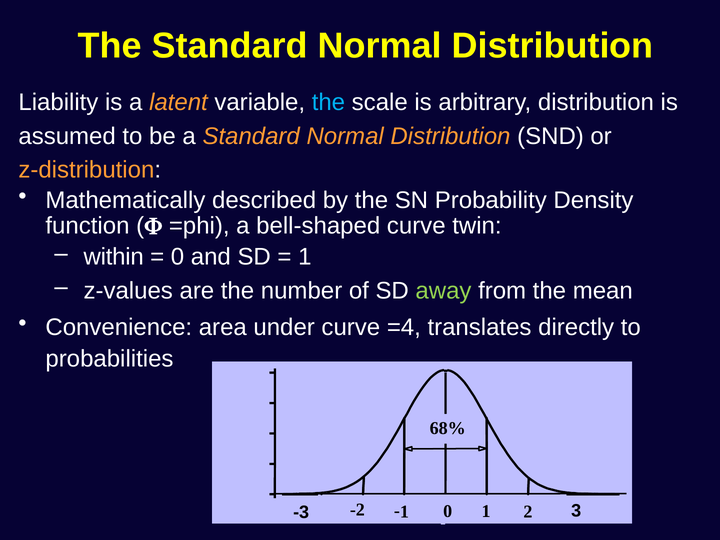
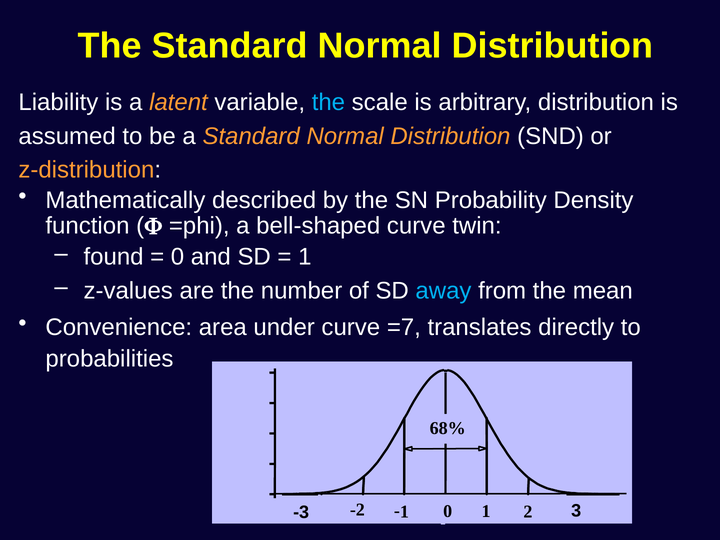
within: within -> found (114, 257)
away colour: light green -> light blue (443, 291)
=4: =4 -> =7 (404, 327)
